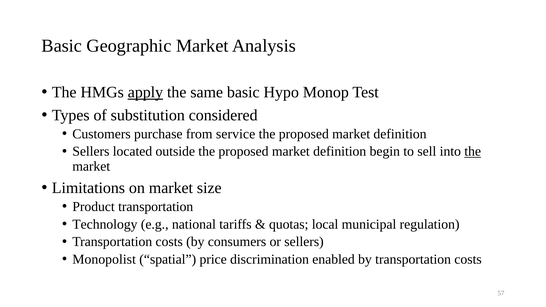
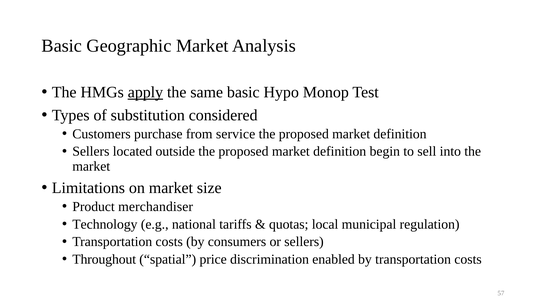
the underline: present -> none (473, 152)
Product transportation: transportation -> merchandiser (156, 207)
Monopolist: Monopolist -> Throughout (104, 259)
